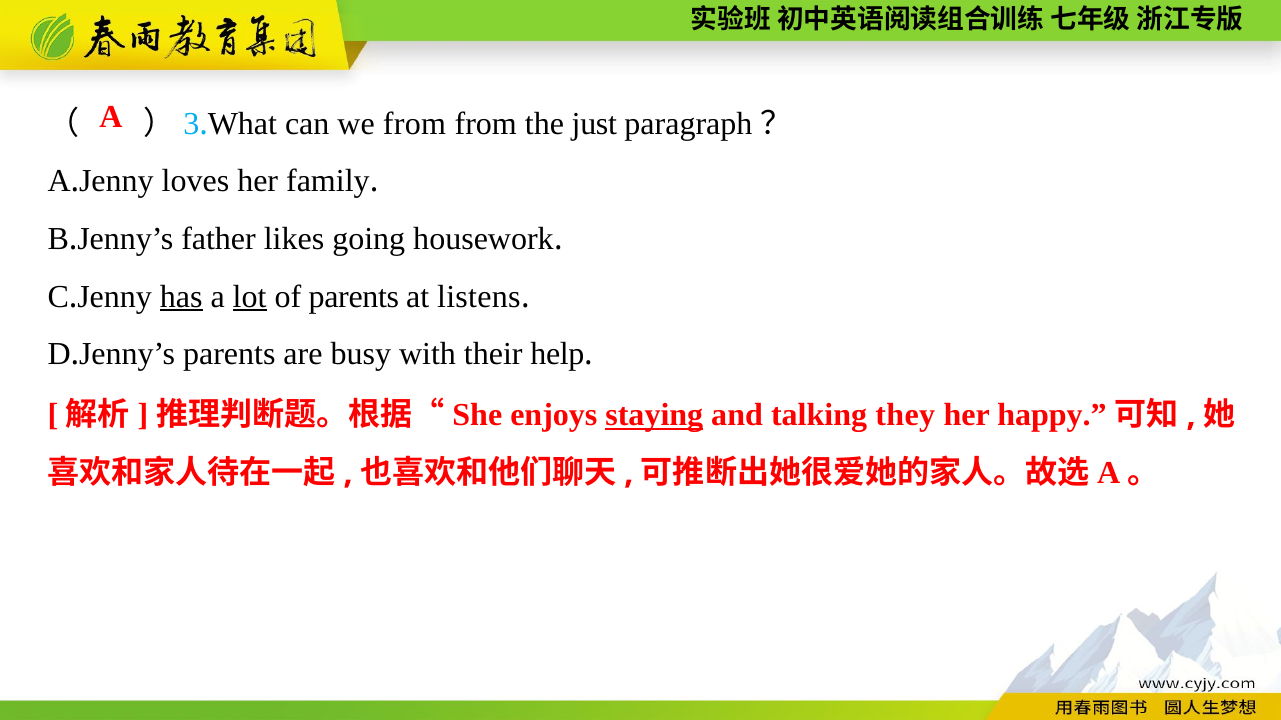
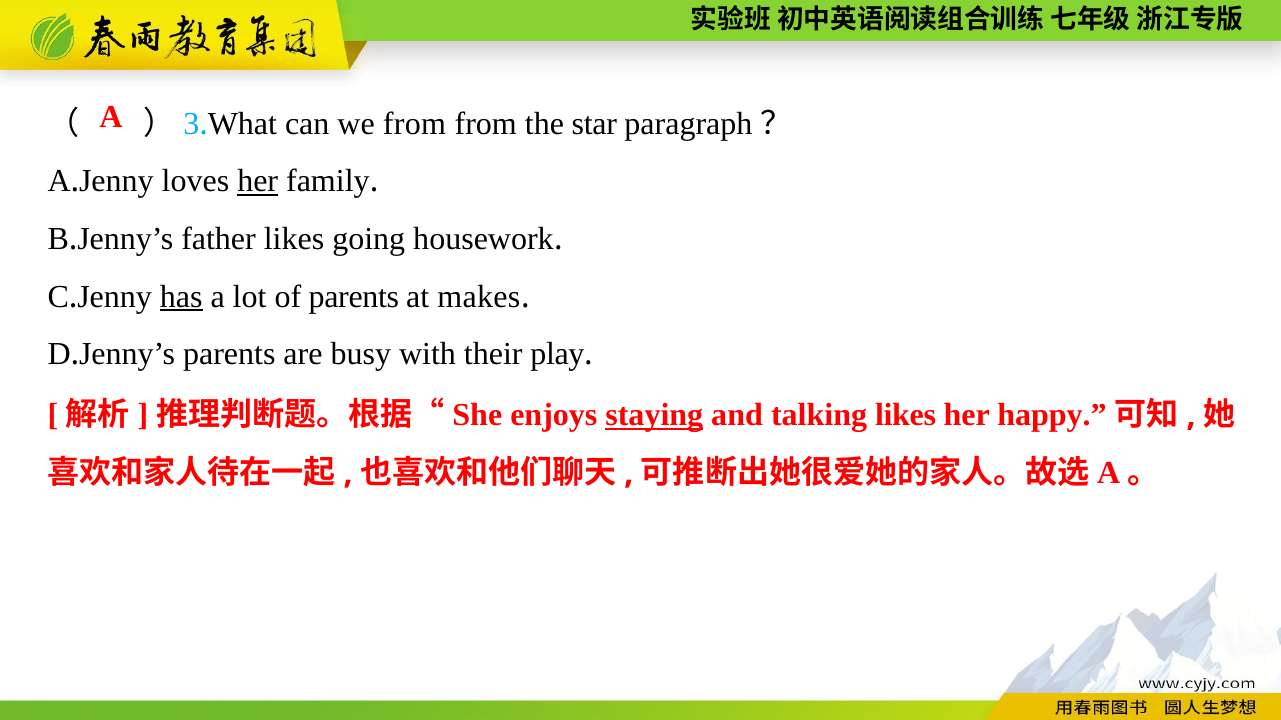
just: just -> star (594, 124)
her underline: none -> present (258, 182)
lot underline: present -> none (250, 297)
listens: listens -> makes (479, 297)
help: help -> play (557, 355)
talking they: they -> likes (906, 416)
